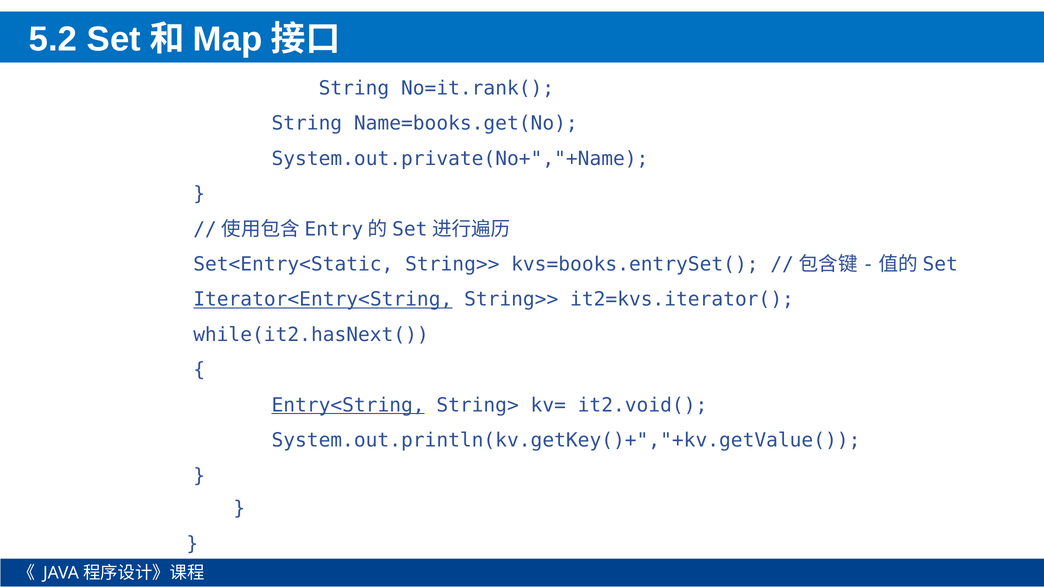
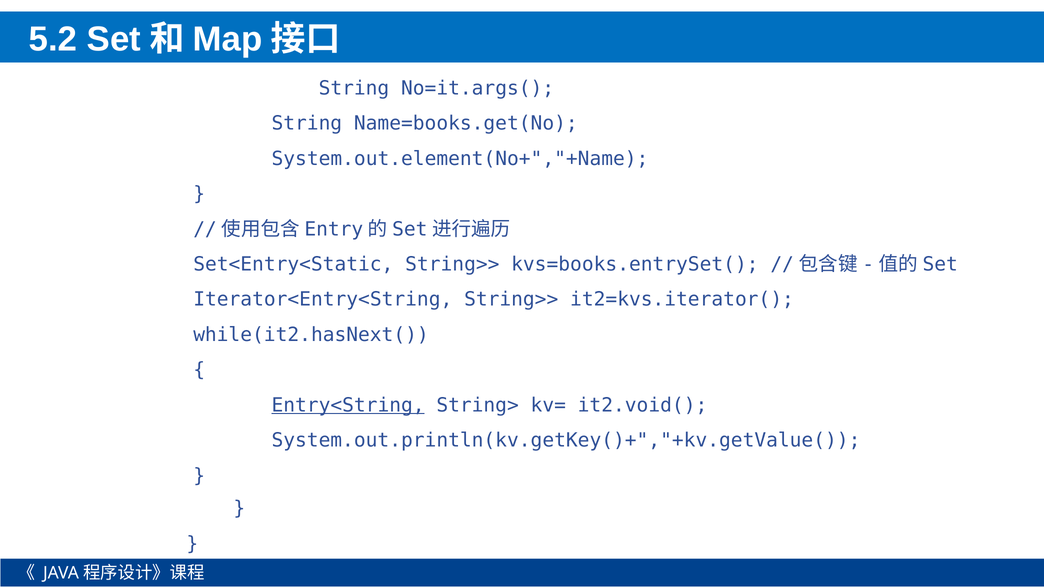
No=it.rank(: No=it.rank( -> No=it.args( (478, 88)
System.out.private(No+","+Name: System.out.private(No+","+Name -> System.out.element(No+","+Name (460, 159)
Iterator<Entry<String underline: present -> none (323, 300)
